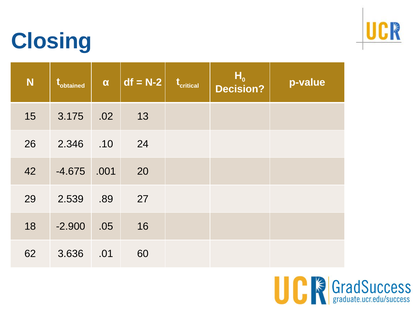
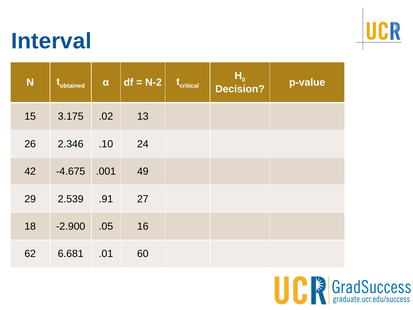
Closing: Closing -> Interval (51, 41)
20: 20 -> 49 (143, 171)
.89: .89 -> .91 (106, 199)
3.636: 3.636 -> 6.681 (71, 254)
